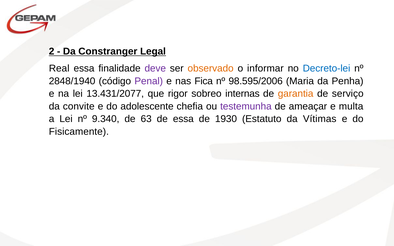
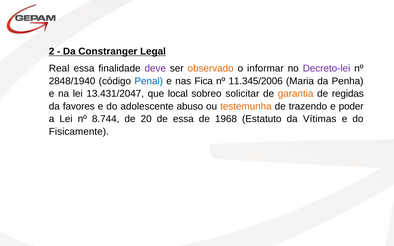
Decreto-lei colour: blue -> purple (327, 69)
Penal colour: purple -> blue (149, 81)
98.595/2006: 98.595/2006 -> 11.345/2006 (256, 81)
13.431/2077: 13.431/2077 -> 13.431/2047 (115, 94)
rigor: rigor -> local (178, 94)
internas: internas -> solicitar (242, 94)
serviço: serviço -> regidas (348, 94)
convite: convite -> favores (79, 106)
chefia: chefia -> abuso (190, 106)
testemunha colour: purple -> orange (246, 106)
ameaçar: ameaçar -> trazendo (308, 106)
multa: multa -> poder (351, 106)
9.340: 9.340 -> 8.744 (106, 119)
63: 63 -> 20 (146, 119)
1930: 1930 -> 1968 (226, 119)
